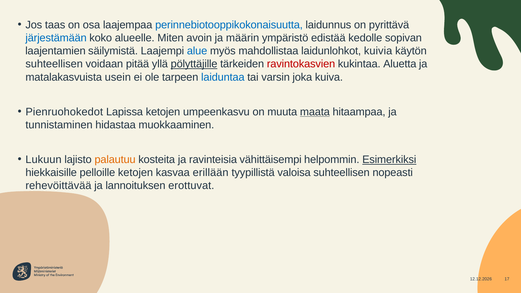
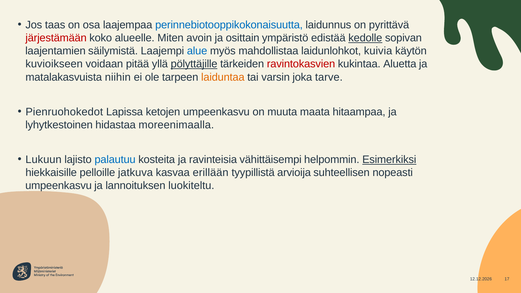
järjestämään colour: blue -> red (56, 38)
määrin: määrin -> osittain (243, 38)
kedolle underline: none -> present (365, 38)
suhteellisen: suhteellisen -> kuvioikseen (54, 64)
usein: usein -> niihin (118, 77)
laiduntaa colour: blue -> orange (223, 77)
kuiva: kuiva -> tarve (329, 77)
maata underline: present -> none (315, 112)
tunnistaminen: tunnistaminen -> lyhytkestoinen (59, 125)
muokkaaminen: muokkaaminen -> moreenimaalla (176, 125)
palautuu colour: orange -> blue (115, 160)
pelloille ketojen: ketojen -> jatkuva (135, 173)
valoisa: valoisa -> arvioija (294, 173)
rehevöittävää: rehevöittävää -> umpeenkasvu (59, 186)
erottuvat: erottuvat -> luokiteltu (191, 186)
